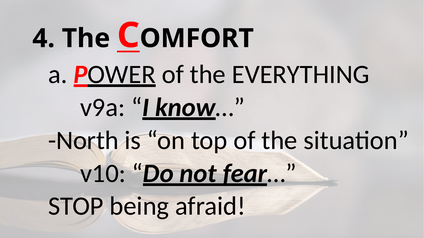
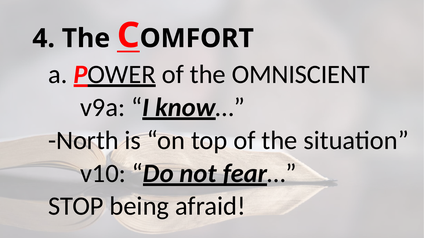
EVERYTHING: EVERYTHING -> OMNISCIENT (301, 75)
